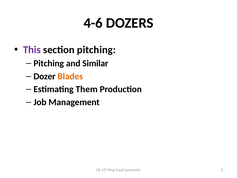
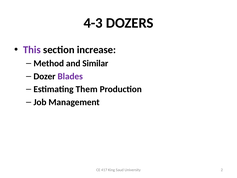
4-6: 4-6 -> 4-3 (93, 23)
section pitching: pitching -> increase (96, 50)
Pitching: Pitching -> Method (49, 63)
Blades colour: orange -> purple (70, 76)
